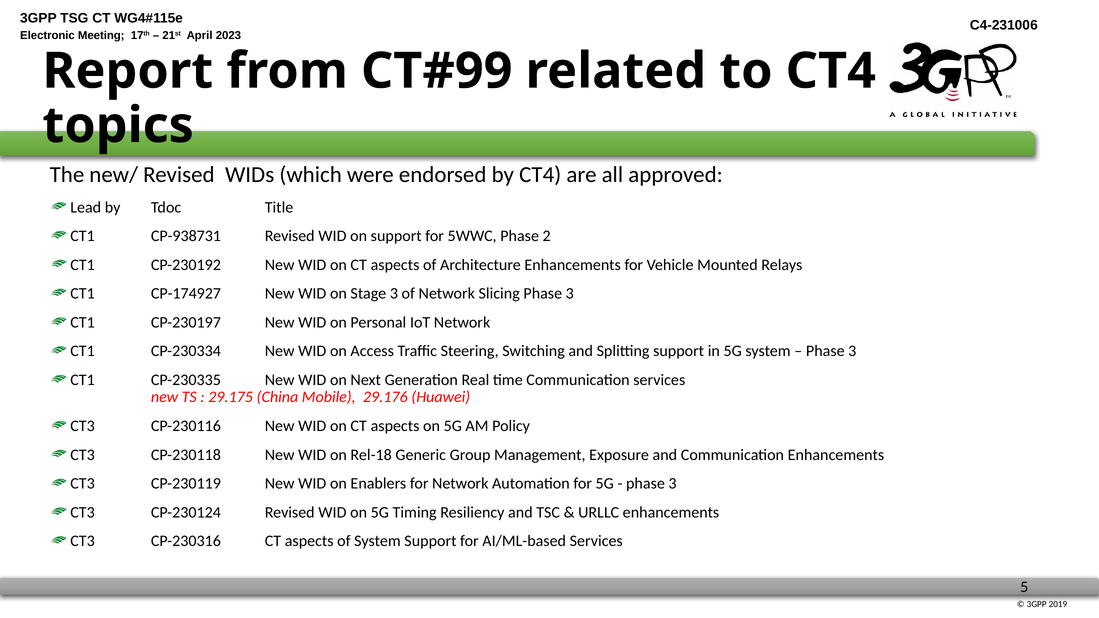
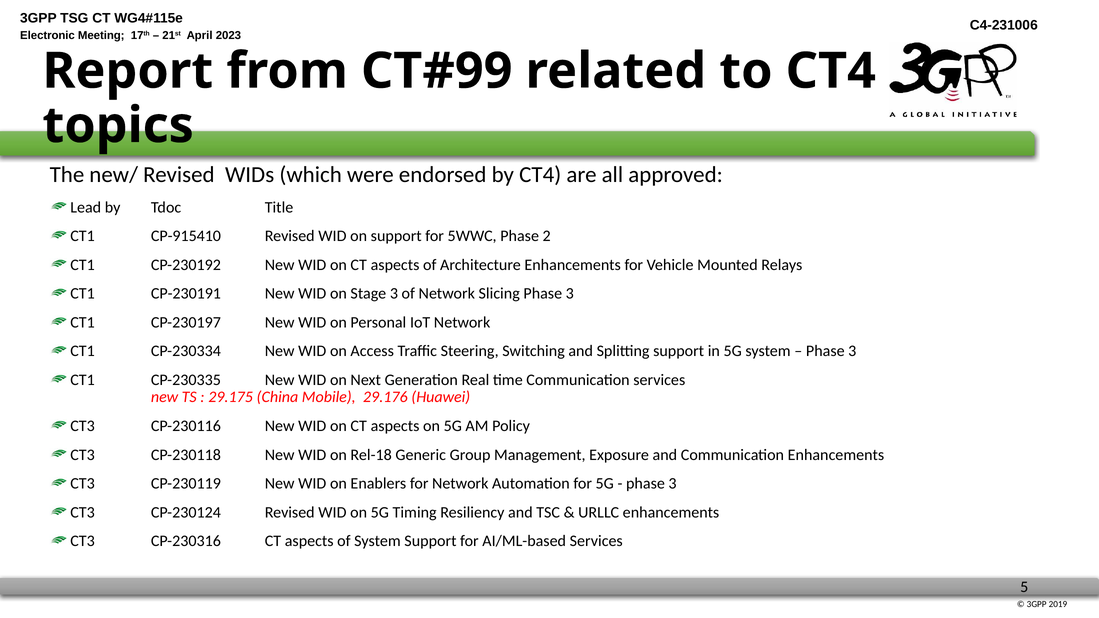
CP-938731: CP-938731 -> CP-915410 (186, 236)
CP-174927: CP-174927 -> CP-230191 (186, 294)
